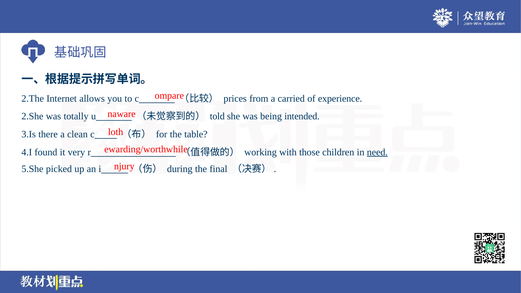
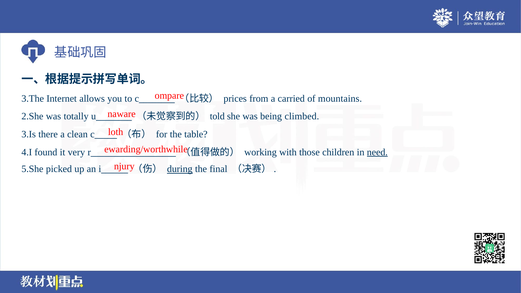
2.The: 2.The -> 3.The (33, 99)
experience: experience -> mountains (340, 99)
intended: intended -> climbed (302, 116)
during underline: none -> present (180, 169)
